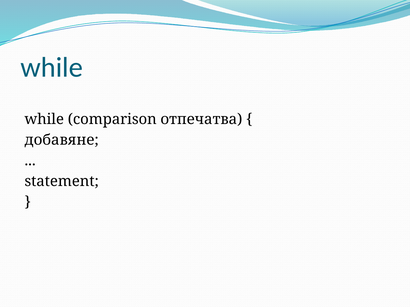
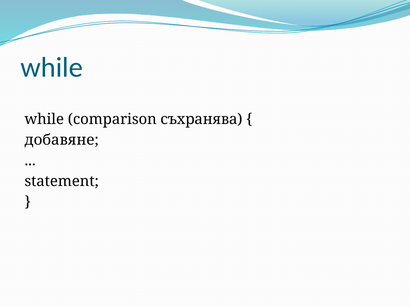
отпечатва: отпечатва -> съхранява (201, 119)
